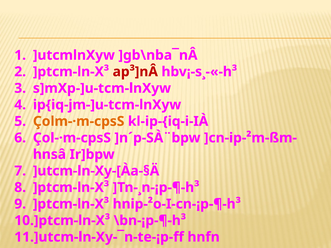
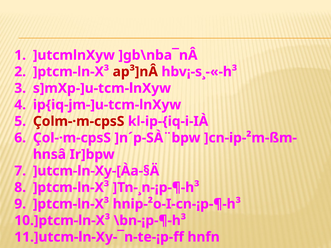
Çolm-·m-cpsS colour: orange -> red (79, 121)
